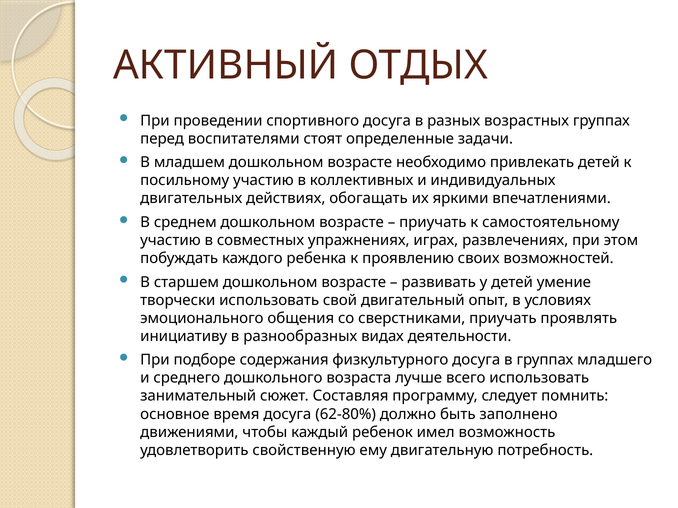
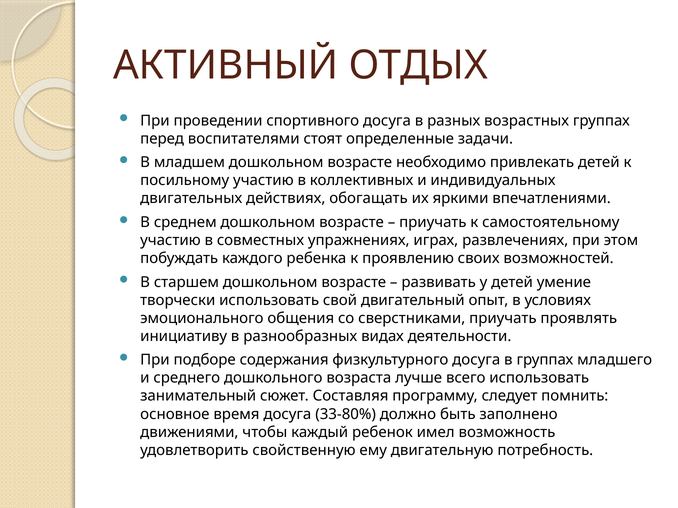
62-80%: 62-80% -> 33-80% (346, 414)
